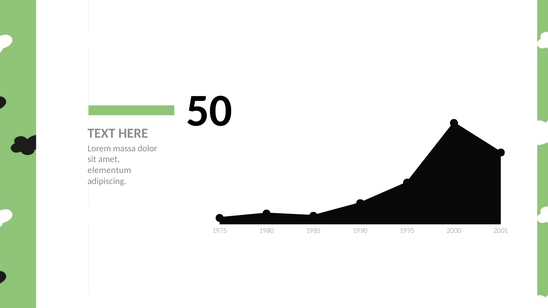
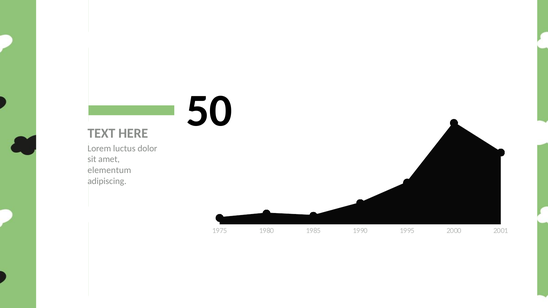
massa: massa -> luctus (124, 148)
